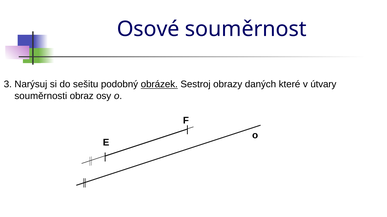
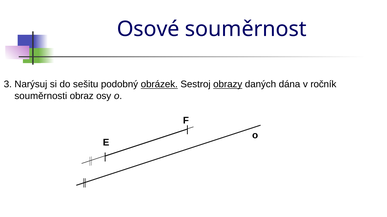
obrazy underline: none -> present (228, 85)
které: které -> dána (290, 85)
útvary: útvary -> ročník (323, 85)
